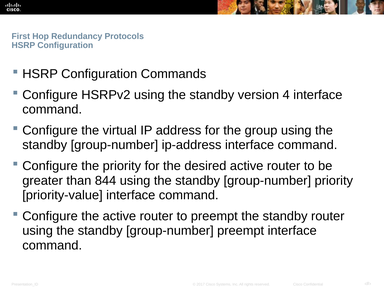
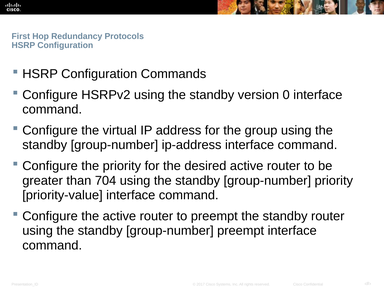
4: 4 -> 0 (286, 95)
844: 844 -> 704 (106, 181)
